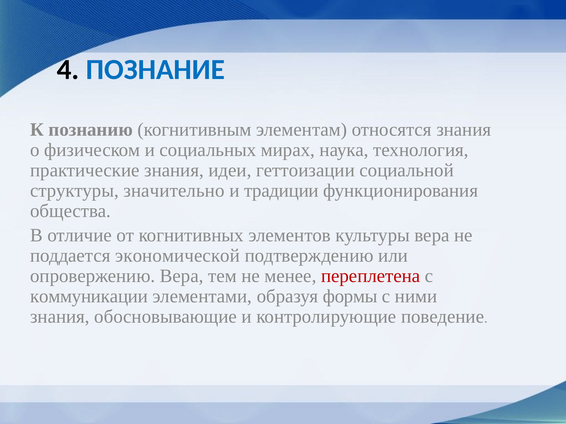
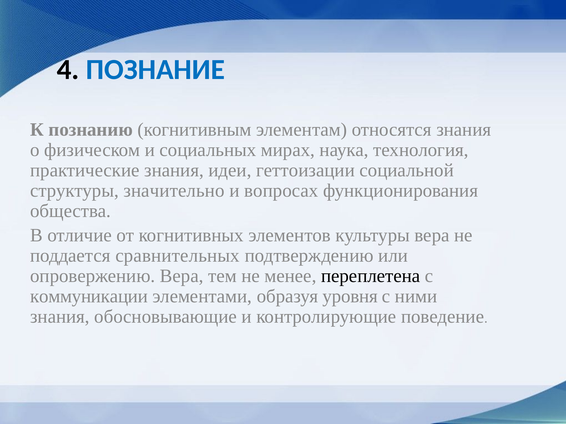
традиции: традиции -> вопросах (281, 191)
экономической: экономической -> сравнительных (178, 256)
переплетена colour: red -> black (371, 276)
формы: формы -> уровня (350, 297)
